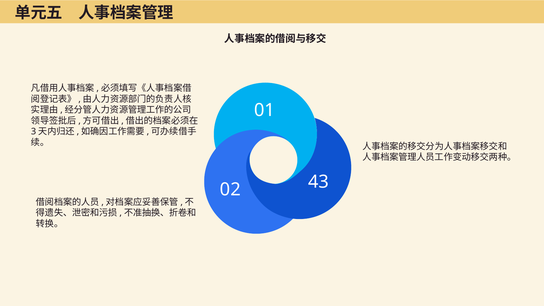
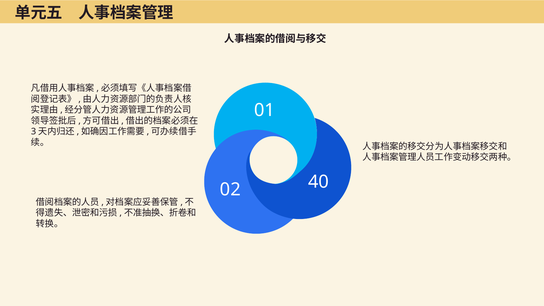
43: 43 -> 40 (319, 182)
